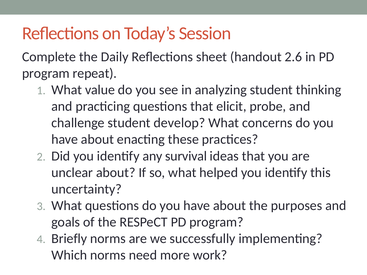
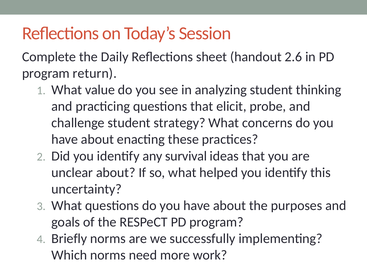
repeat: repeat -> return (95, 73)
develop: develop -> strategy (180, 123)
